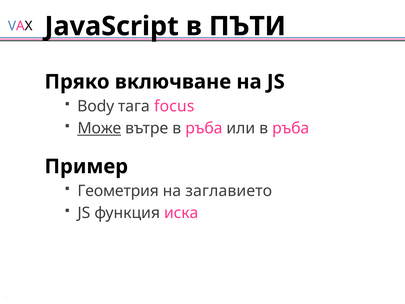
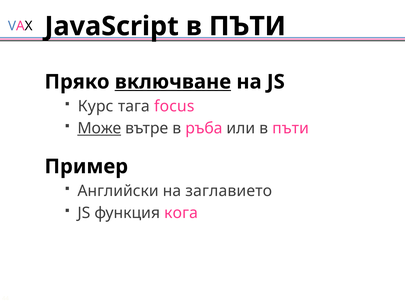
включване underline: none -> present (173, 82)
Body: Body -> Курс (96, 106)
или в ръба: ръба -> пъти (291, 128)
Геометрия: Геометрия -> Английски (118, 191)
иска: иска -> кога (181, 213)
